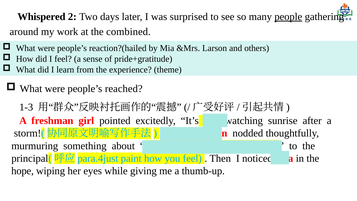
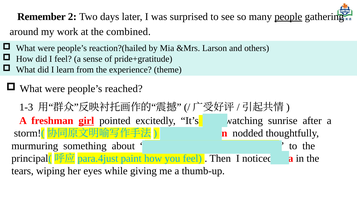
Whispered: Whispered -> Remember (41, 17)
girl underline: none -> present (86, 121)
hope: hope -> tears (22, 171)
